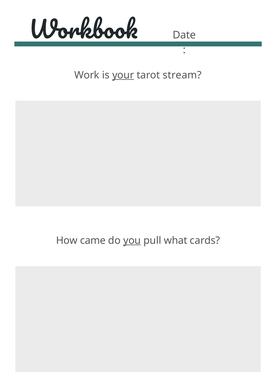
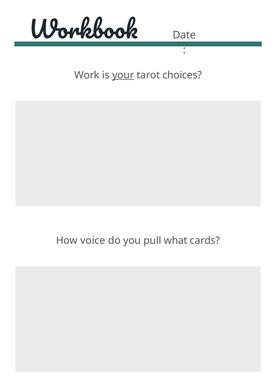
stream: stream -> choices (182, 75)
came: came -> voice (93, 240)
you underline: present -> none (132, 240)
